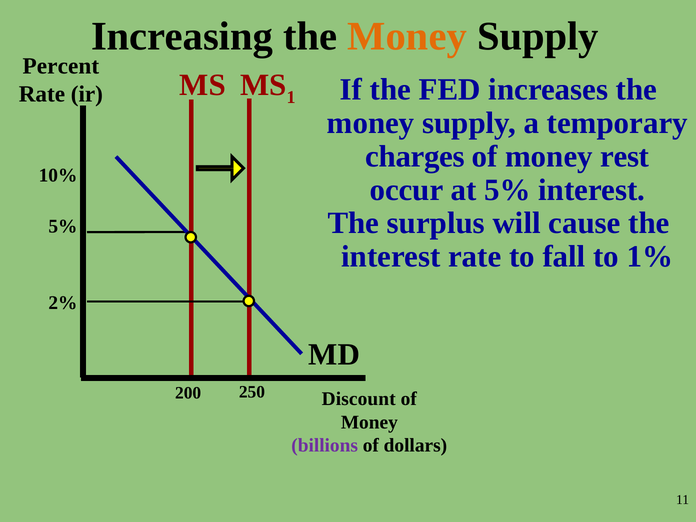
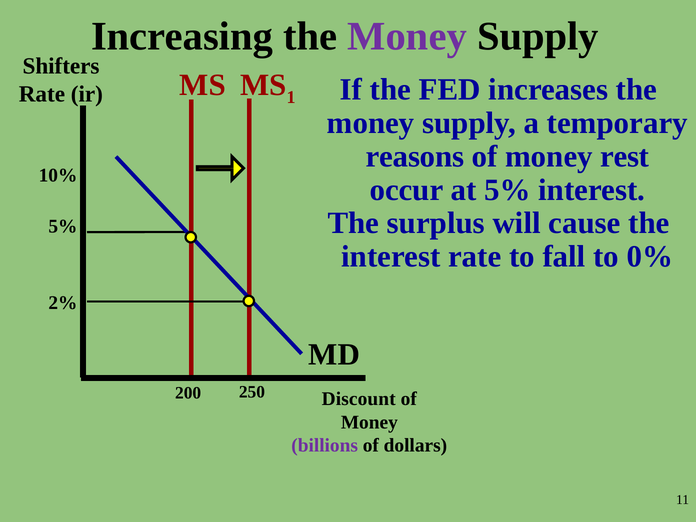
Money colour: orange -> purple (407, 36)
Percent: Percent -> Shifters (61, 66)
charges: charges -> reasons (415, 156)
1%: 1% -> 0% (650, 257)
